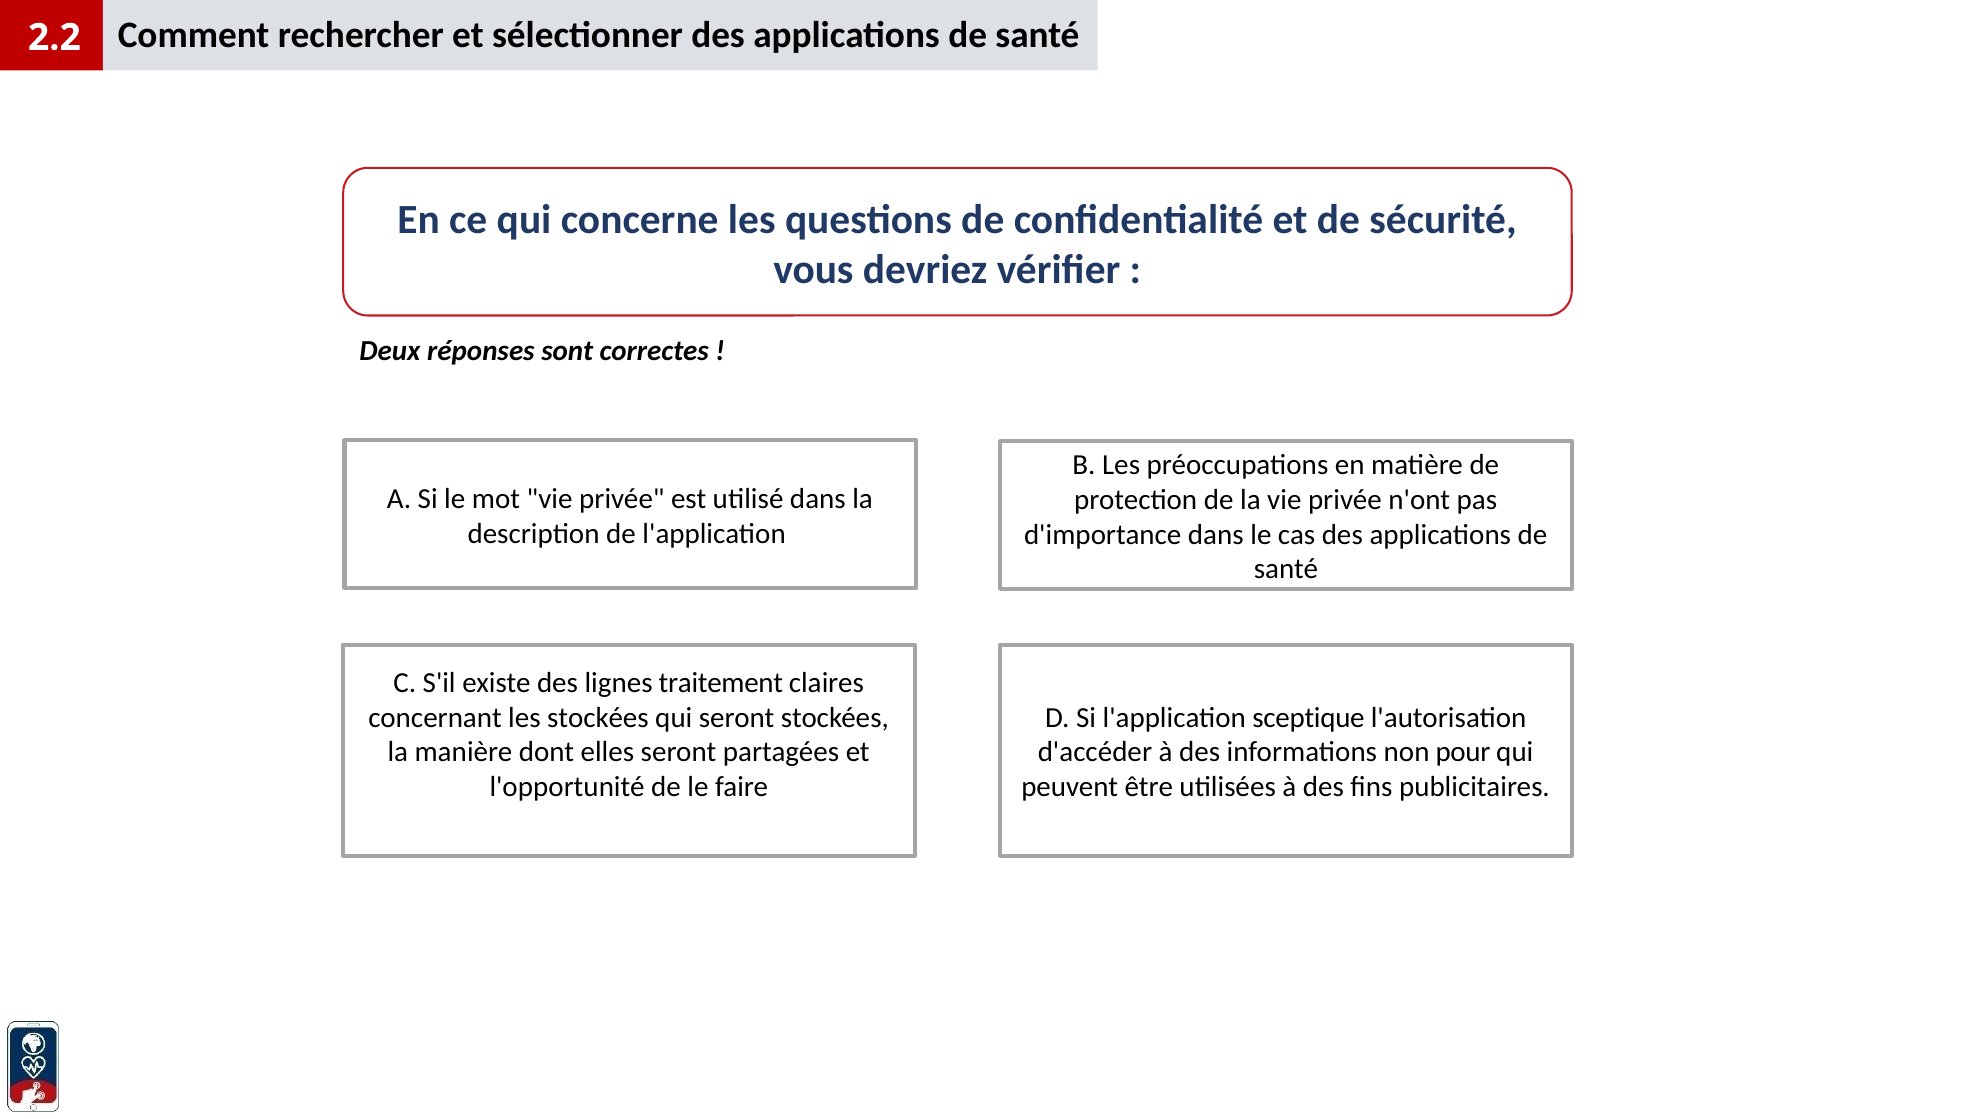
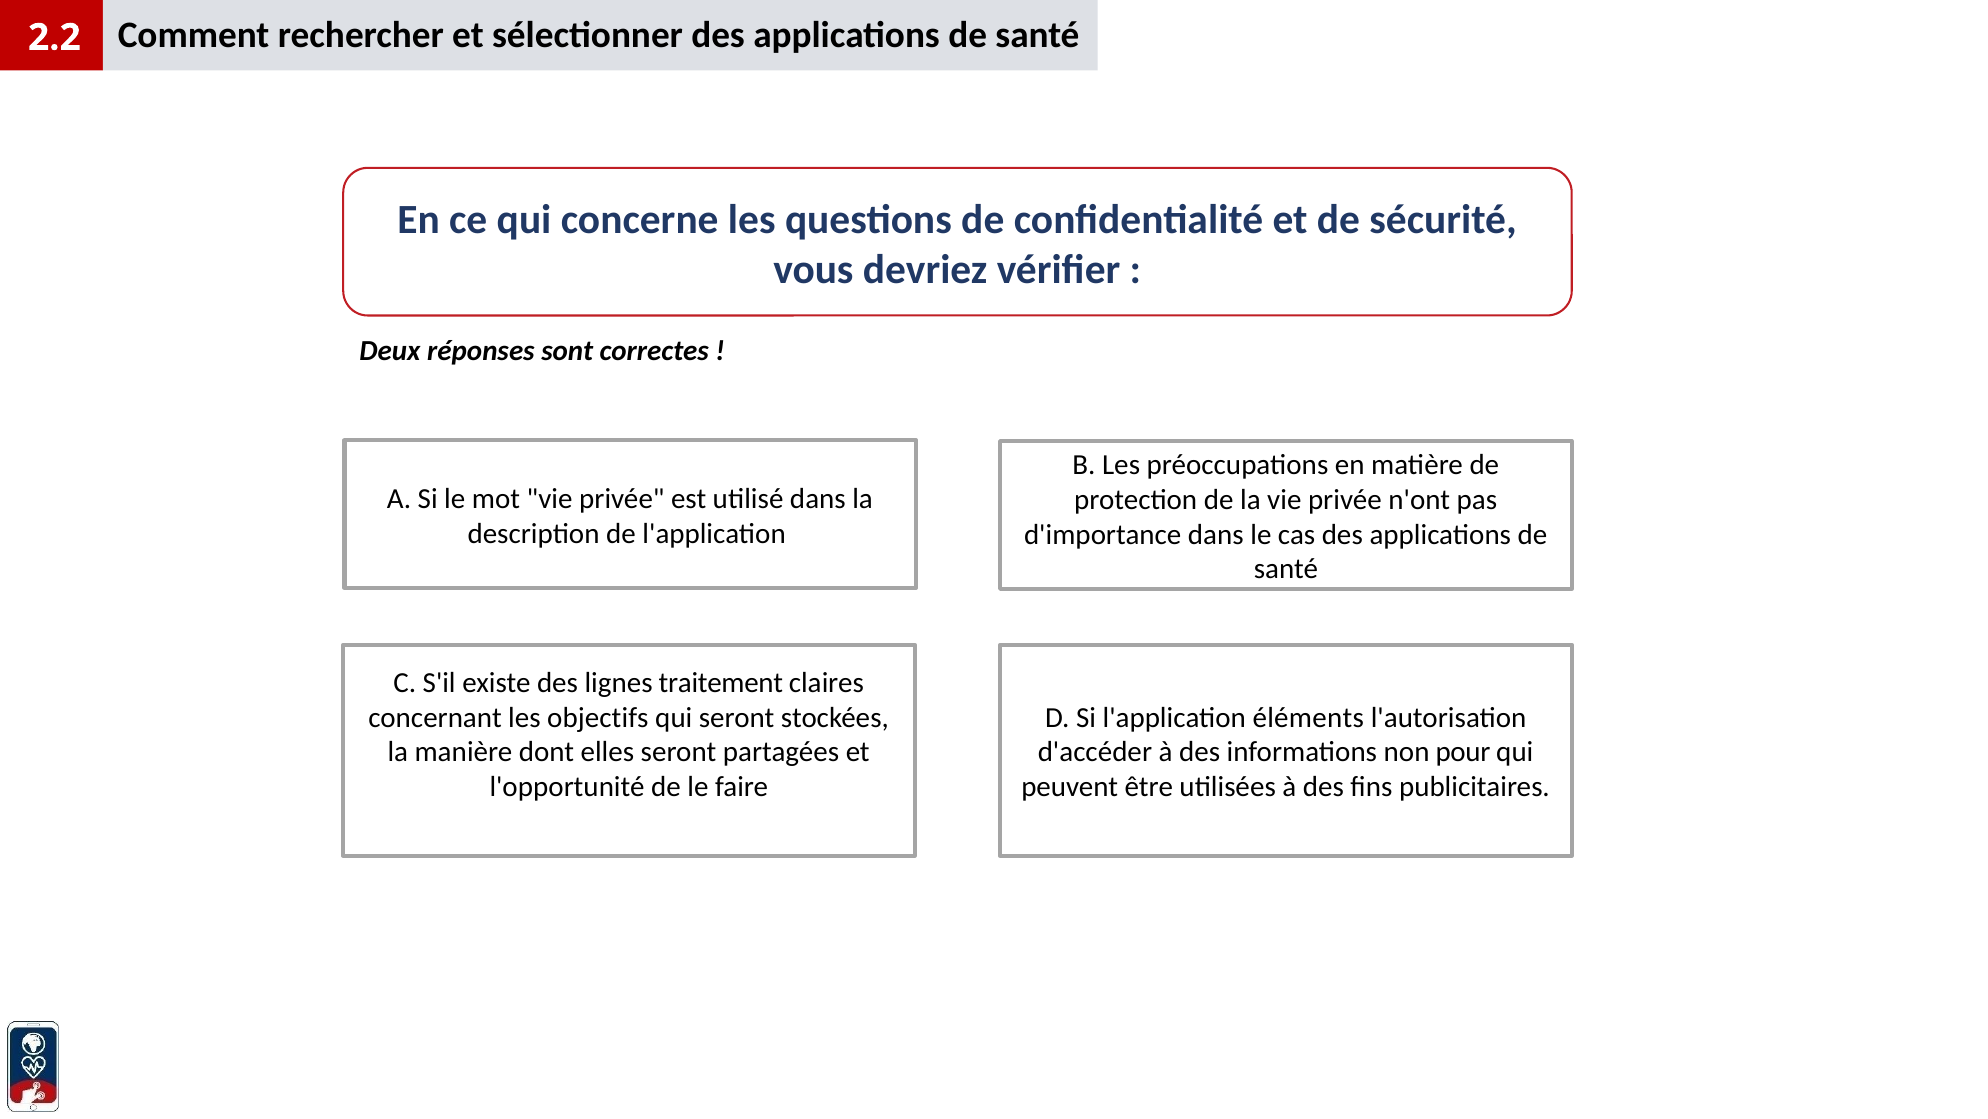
les stockées: stockées -> objectifs (598, 717)
sceptique: sceptique -> éléments (1308, 717)
